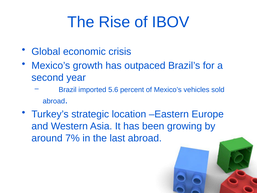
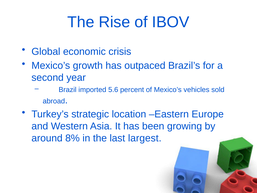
7%: 7% -> 8% (73, 138)
last abroad: abroad -> largest (145, 138)
